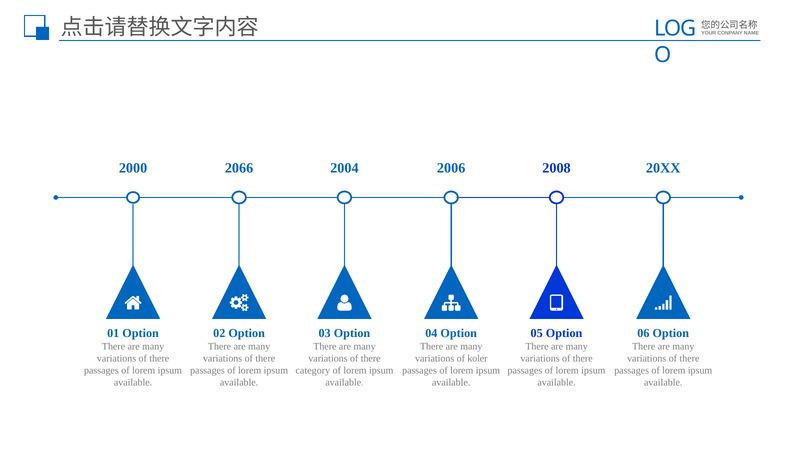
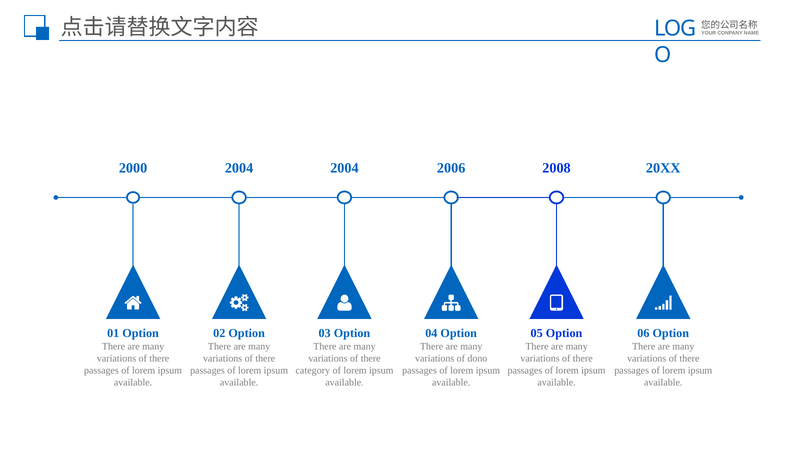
2000 2066: 2066 -> 2004 (239, 168)
koler: koler -> dono (477, 358)
